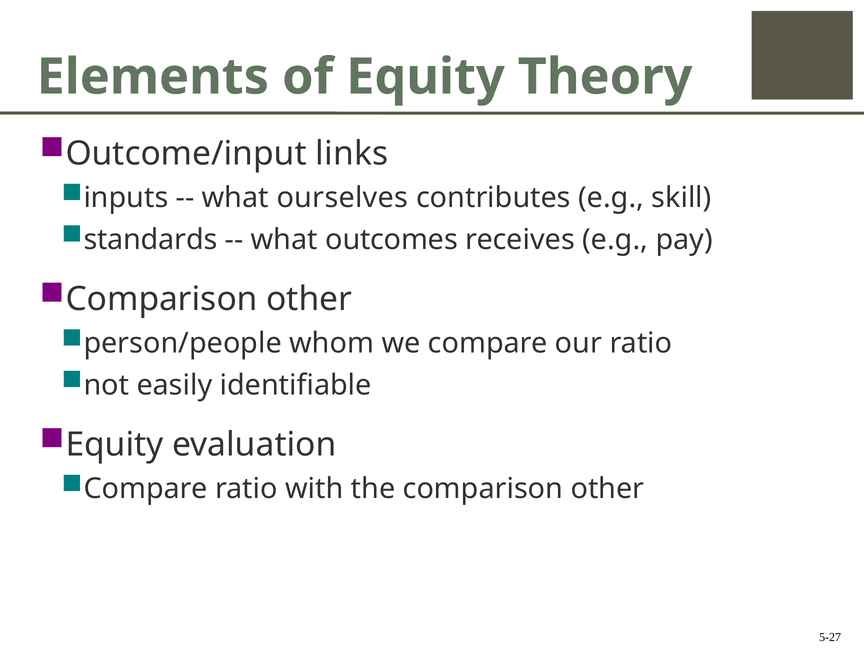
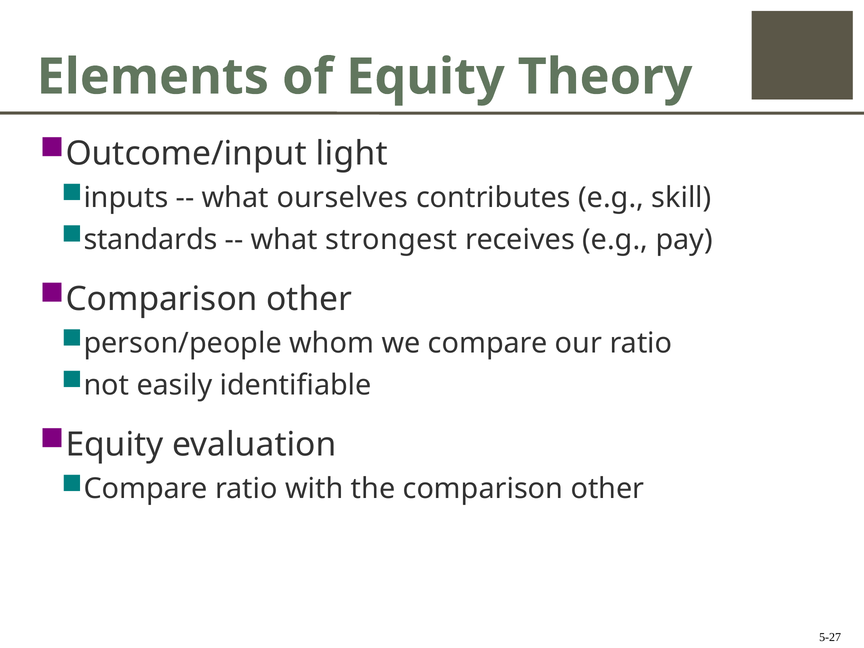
links: links -> light (352, 154)
outcomes: outcomes -> strongest (391, 240)
